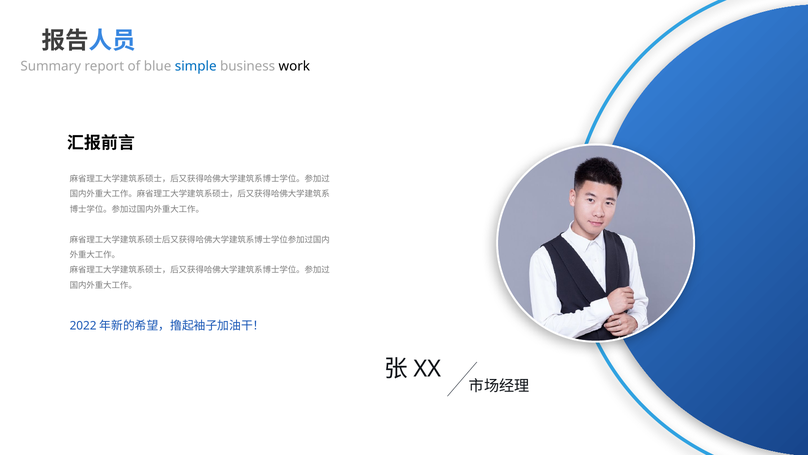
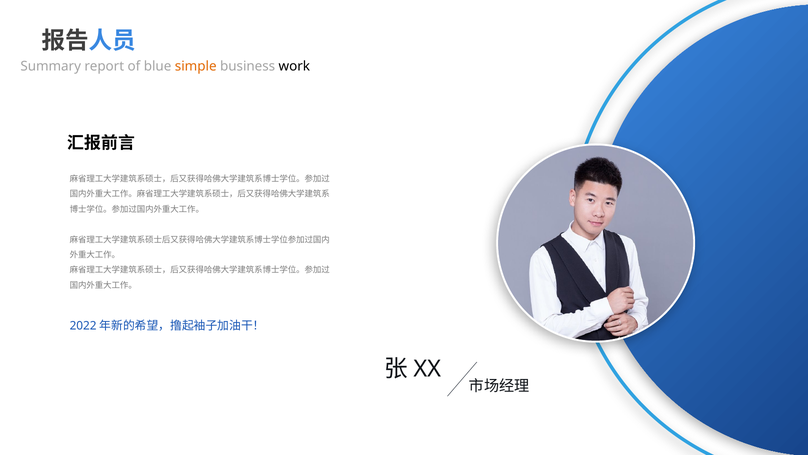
simple colour: blue -> orange (196, 66)
